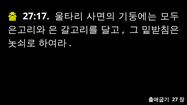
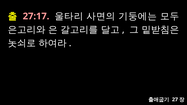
27:17 colour: white -> pink (36, 16)
